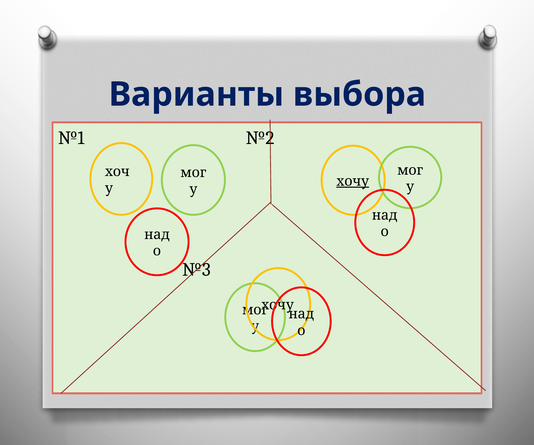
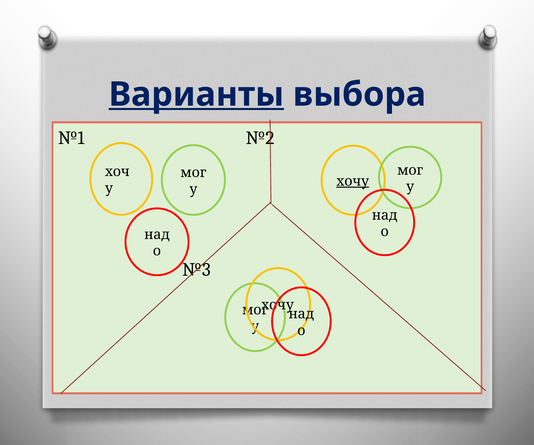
Варианты underline: none -> present (196, 94)
